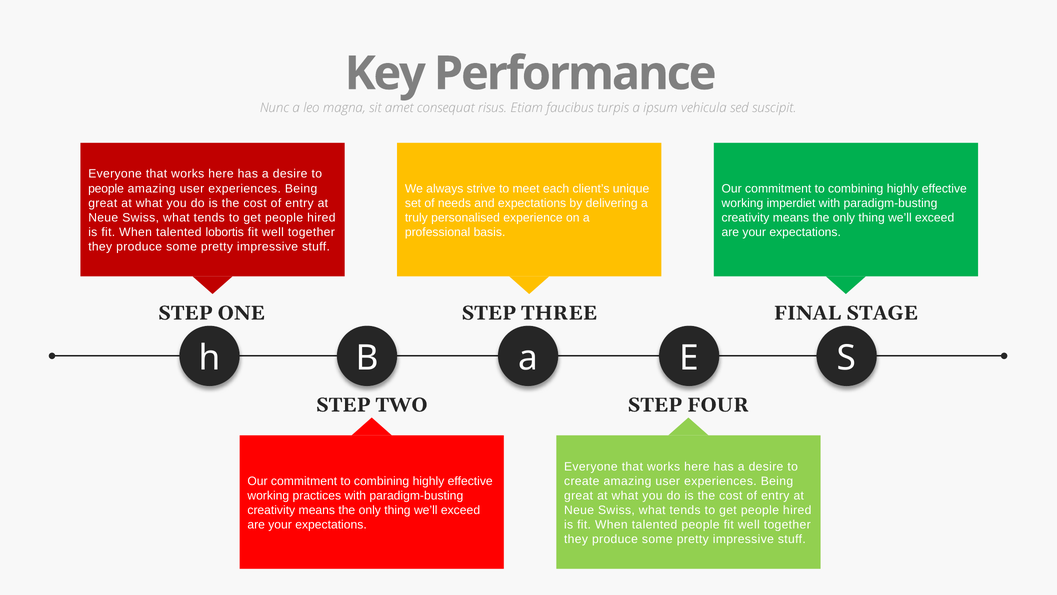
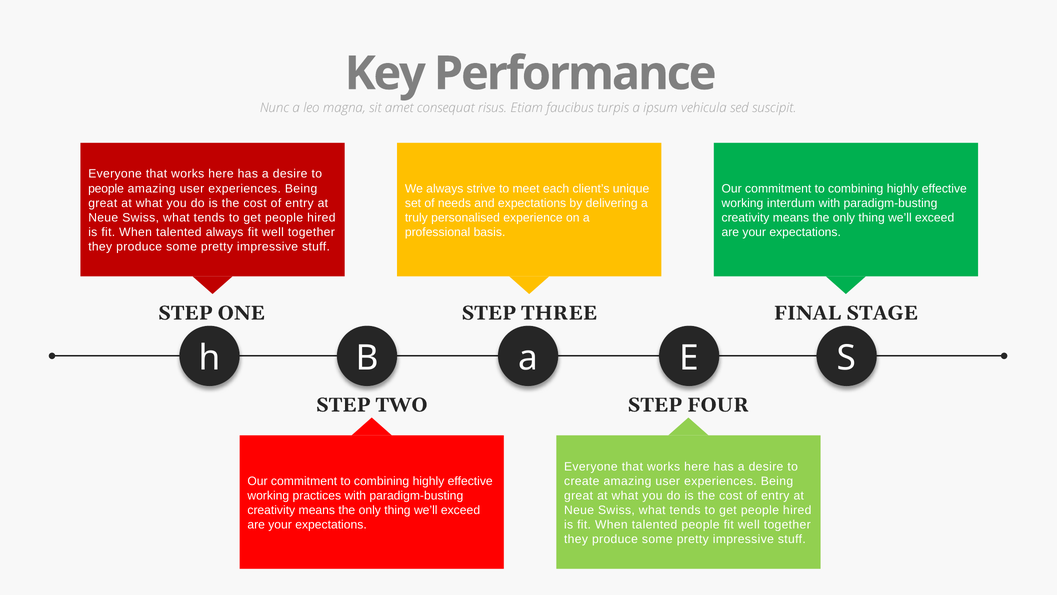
imperdiet: imperdiet -> interdum (791, 203)
talented lobortis: lobortis -> always (225, 232)
